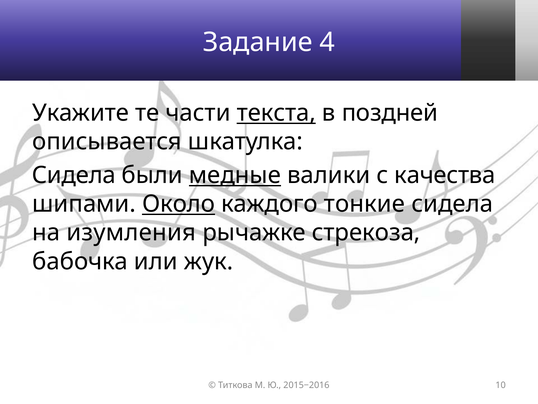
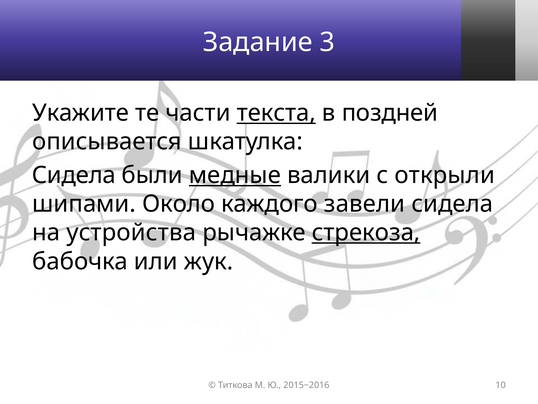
4: 4 -> 3 (327, 42)
качества: качества -> открыли (445, 175)
Около underline: present -> none (179, 204)
тонкие: тонкие -> завели (364, 204)
изумления: изумления -> устройства (131, 232)
стрекоза underline: none -> present (366, 232)
